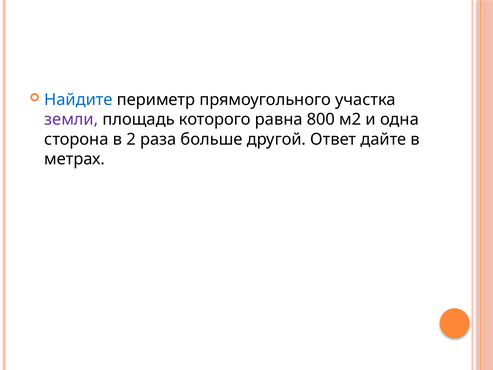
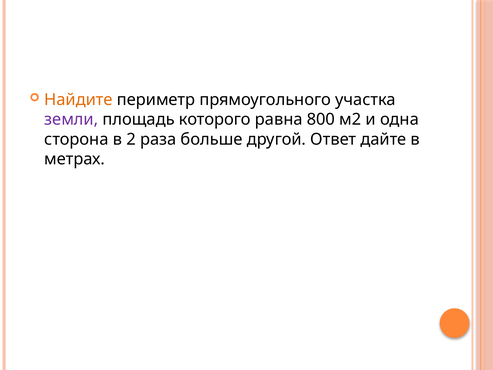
Найдите colour: blue -> orange (78, 100)
